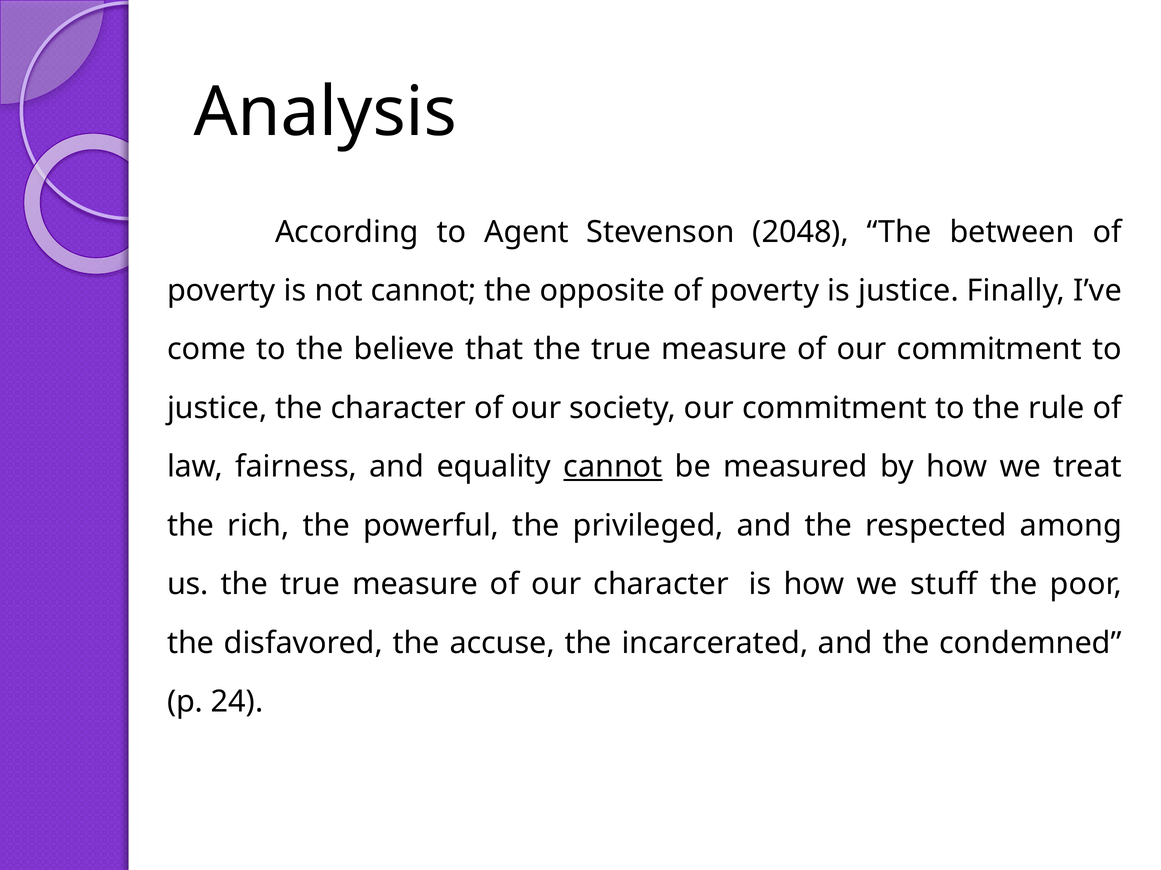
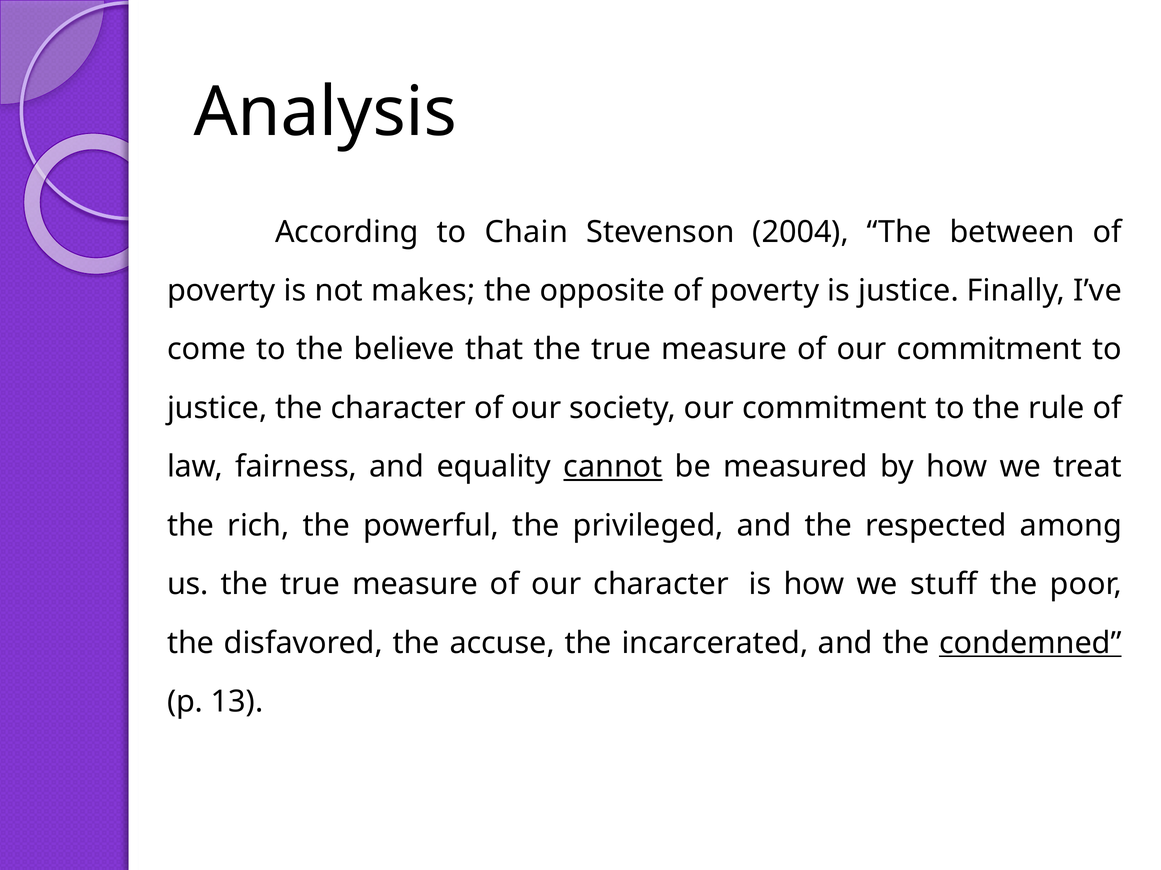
Agent: Agent -> Chain (526, 232)
2048: 2048 -> 2004 (801, 232)
not cannot: cannot -> makes (423, 291)
condemned underline: none -> present (1031, 644)
24: 24 -> 13 (237, 702)
